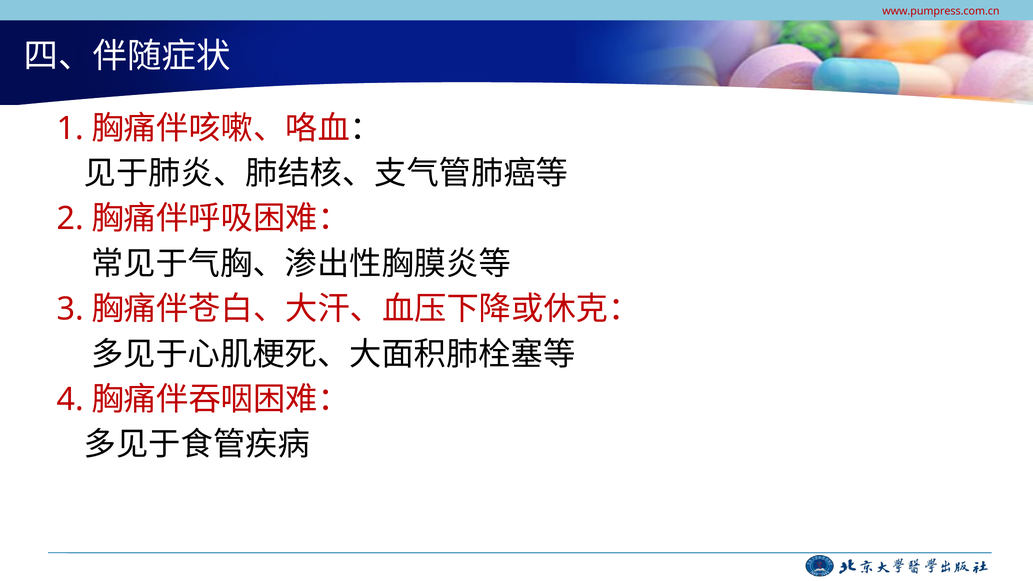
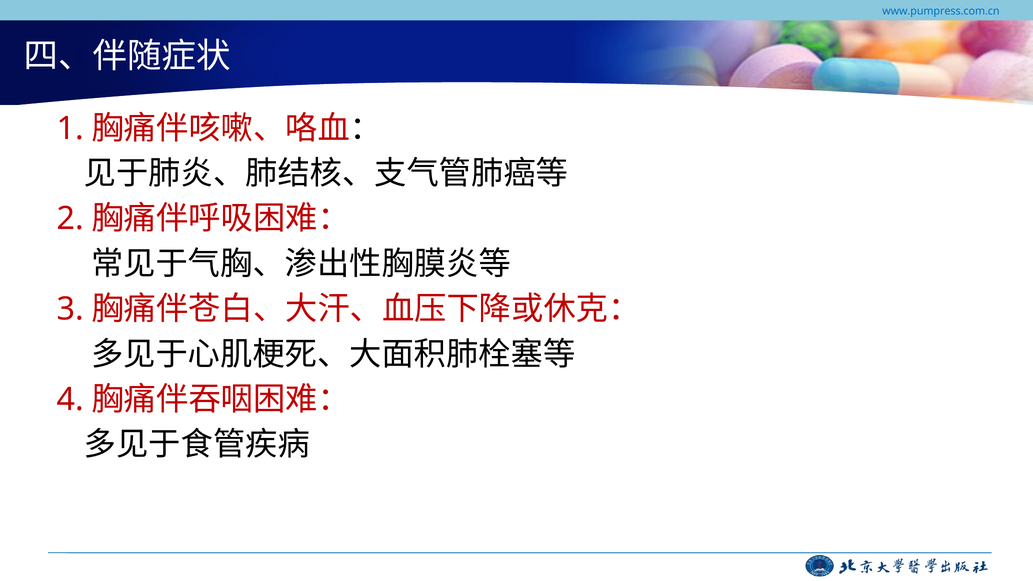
www.pumpress.com.cn colour: red -> blue (941, 11)
